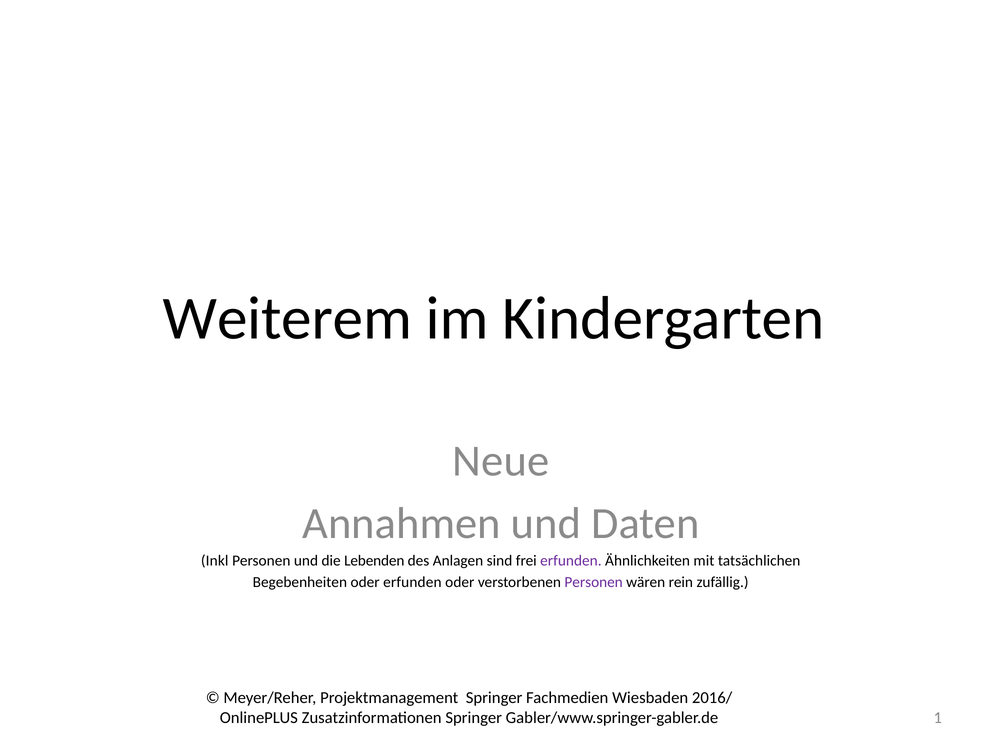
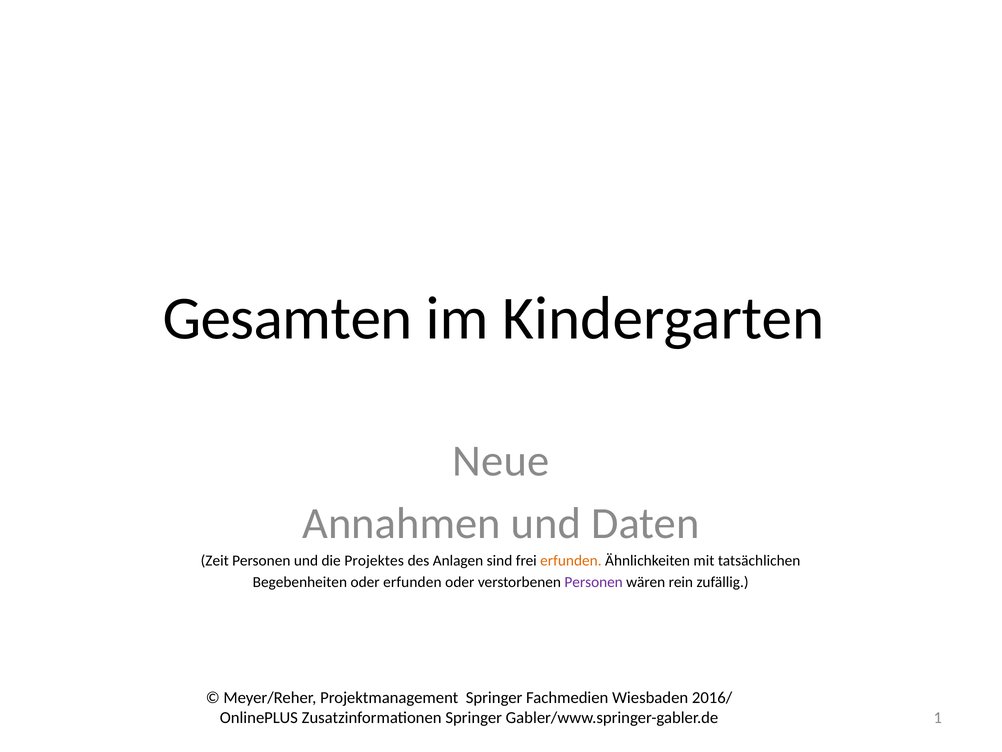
Weiterem: Weiterem -> Gesamten (288, 318)
Inkl: Inkl -> Zeit (215, 560)
Lebenden: Lebenden -> Projektes (374, 560)
erfunden colour: purple -> orange (571, 560)
